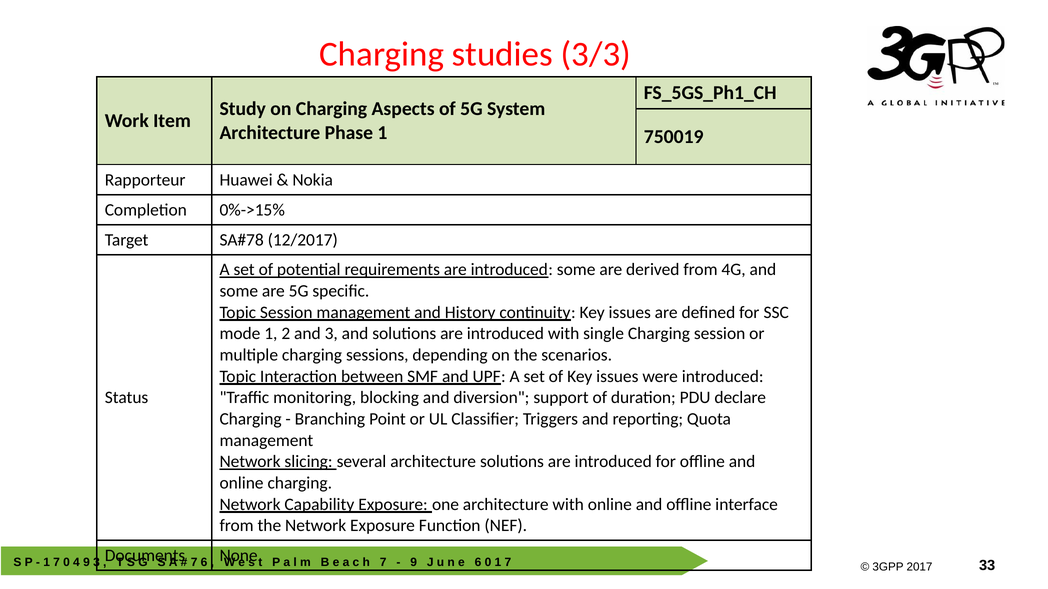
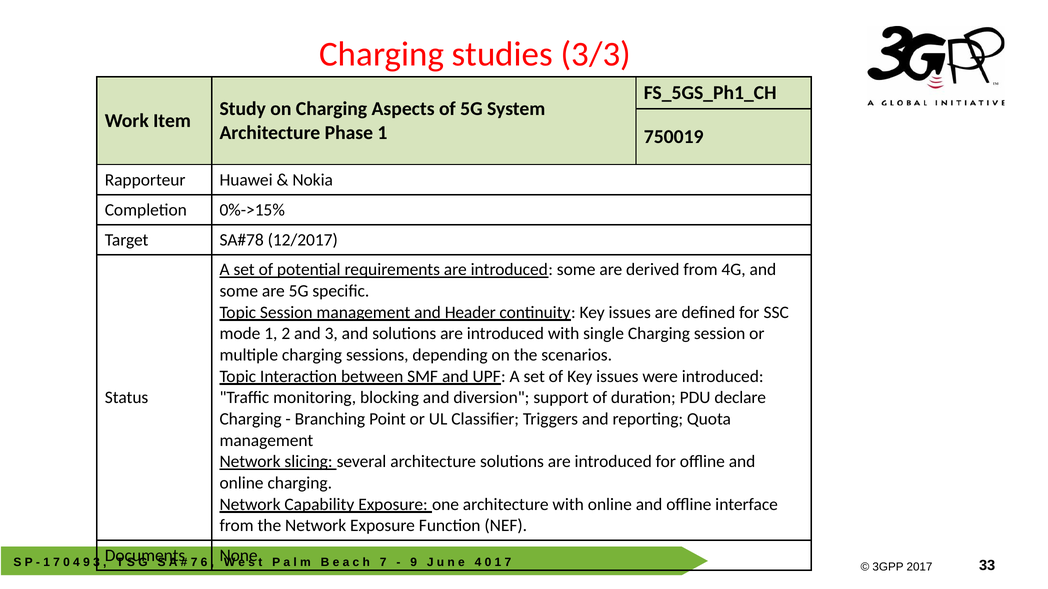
History: History -> Header (470, 313)
6: 6 -> 4 (478, 563)
